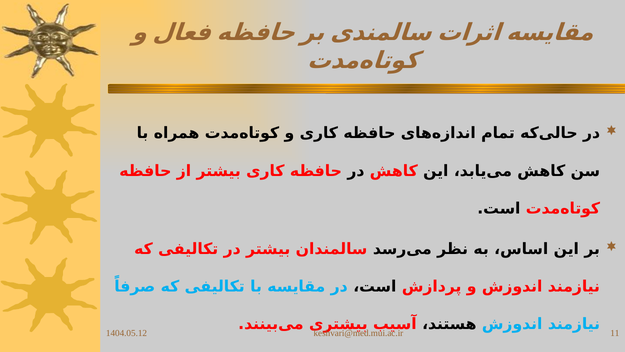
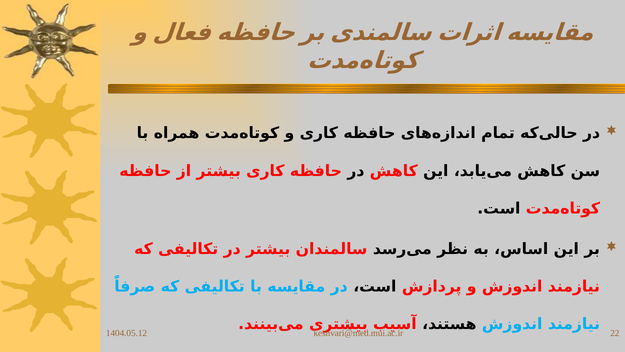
11: 11 -> 22 (615, 333)
